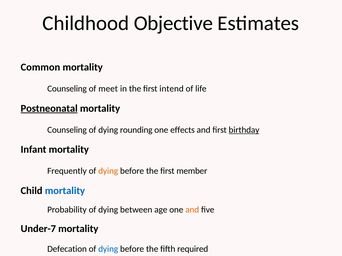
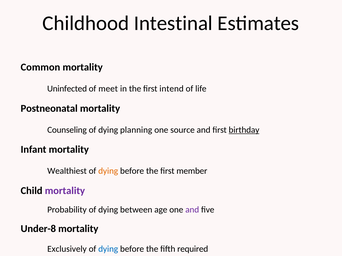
Objective: Objective -> Intestinal (173, 23)
Counseling: Counseling -> Uninfected (67, 89)
Postneonatal underline: present -> none (49, 109)
rounding: rounding -> planning (136, 130)
effects: effects -> source (183, 130)
Frequently: Frequently -> Wealthiest (67, 171)
mortality colour: blue -> purple (65, 191)
and colour: orange -> purple (192, 210)
Under-7: Under-7 -> Under-8 (38, 229)
Defecation: Defecation -> Exclusively (67, 249)
